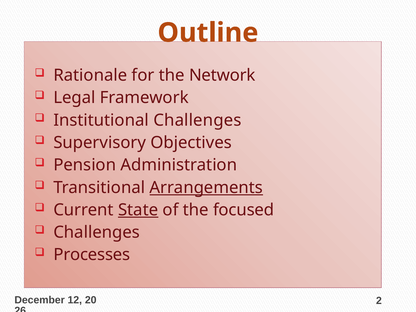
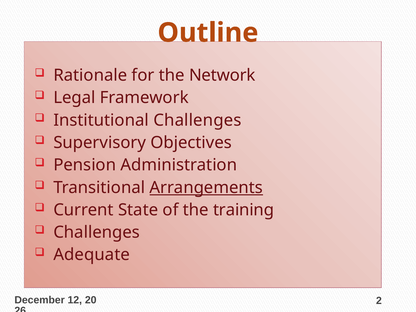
State underline: present -> none (138, 210)
focused: focused -> training (244, 210)
Processes: Processes -> Adequate (92, 255)
